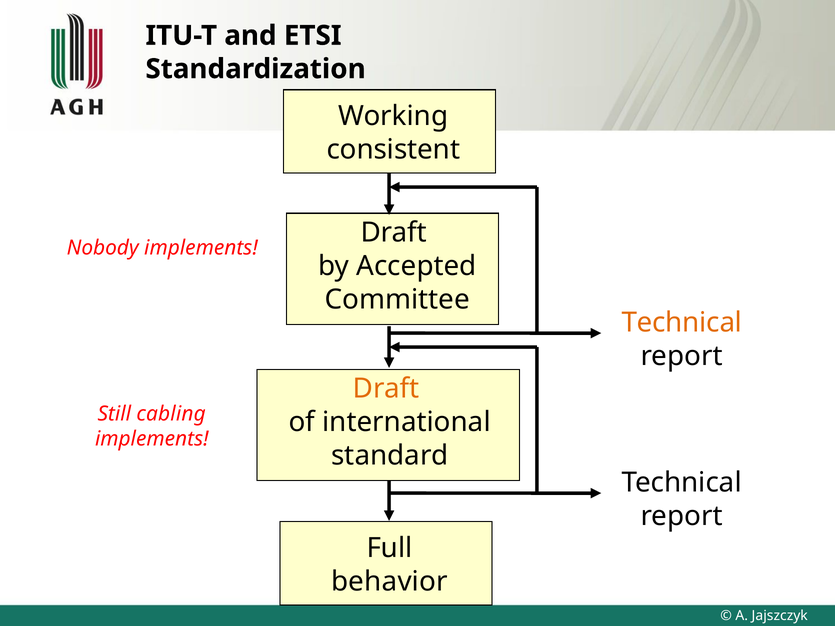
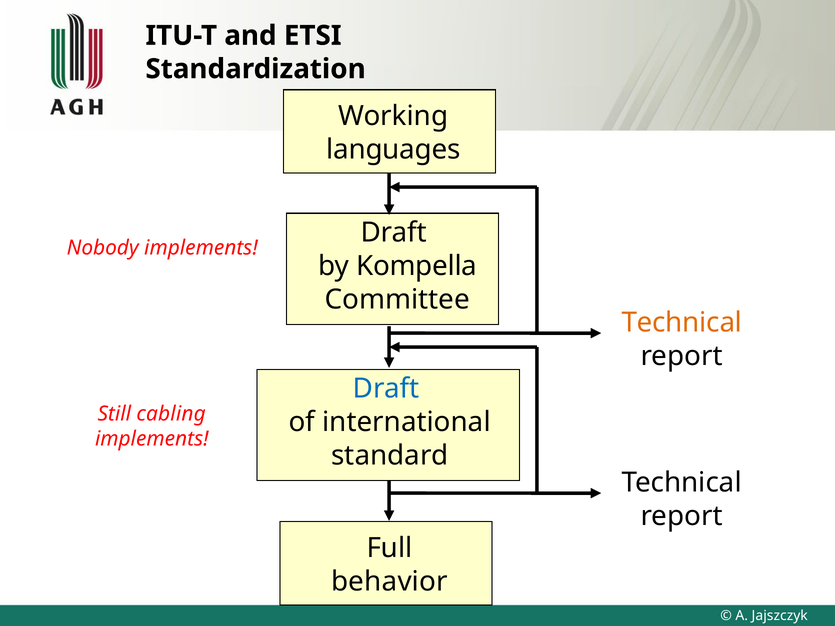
consistent: consistent -> languages (393, 149)
Accepted: Accepted -> Kompella (417, 266)
Draft colour: orange -> blue (386, 389)
